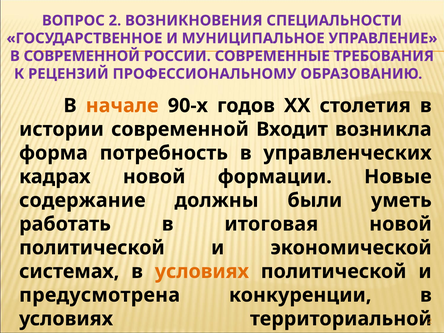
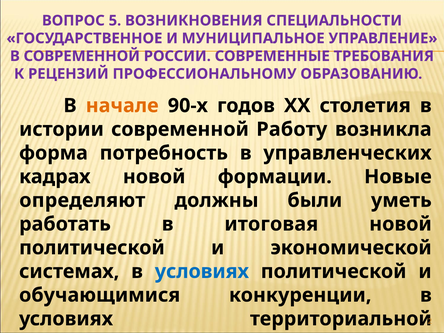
ВОПРОС 2: 2 -> 5 (115, 21)
Входит: Входит -> Работу (292, 129)
содержание: содержание -> определяют (82, 200)
условиях colour: orange -> blue (202, 271)
предусмотрена: предусмотрена -> обучающимися (100, 295)
